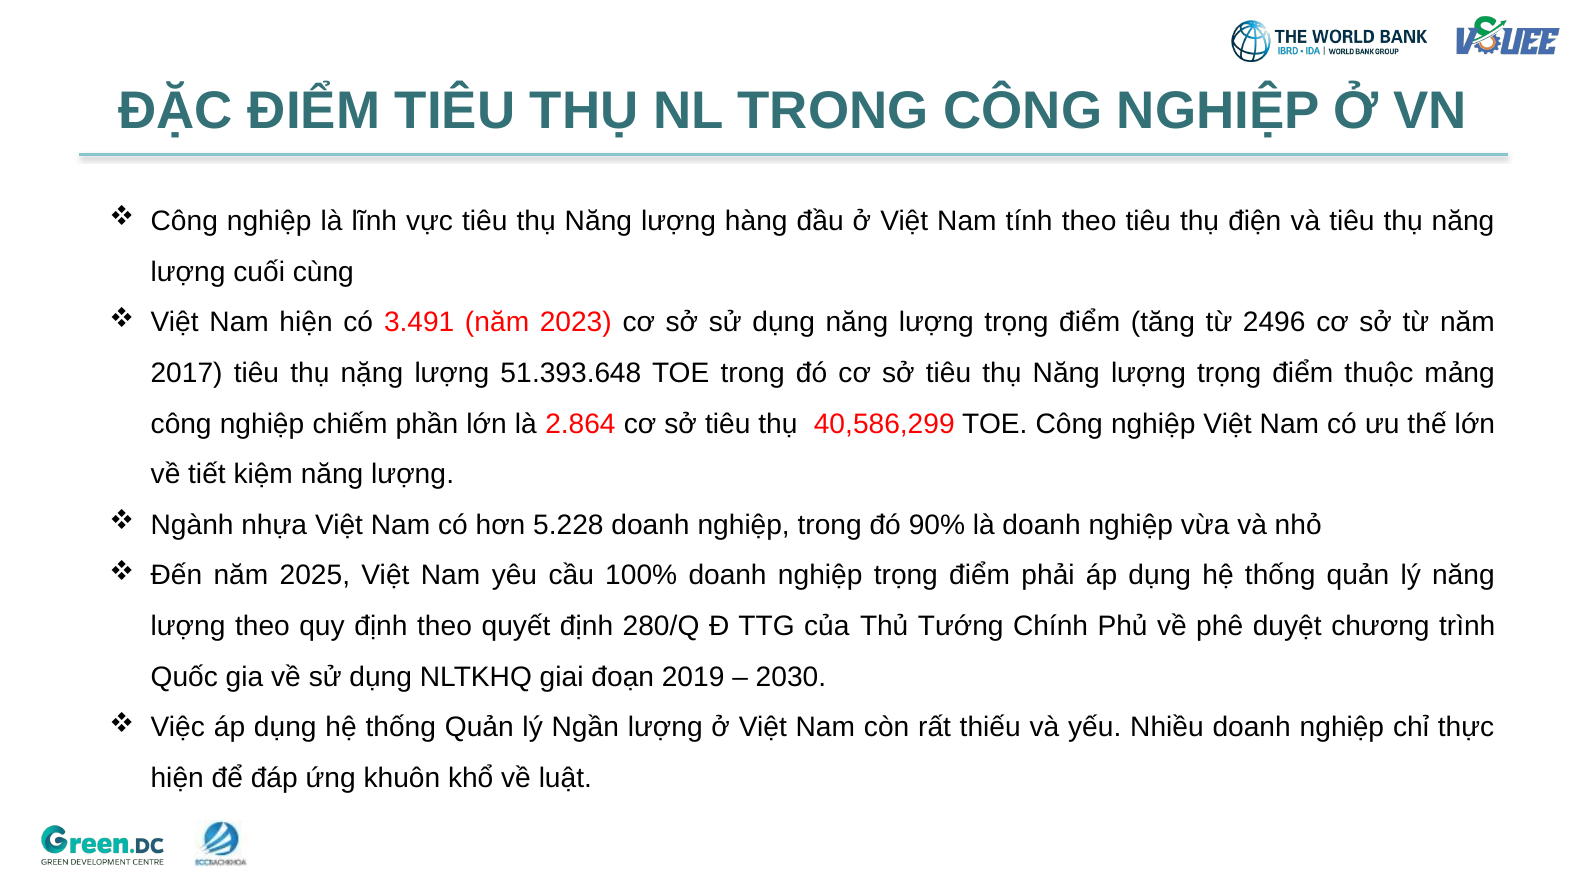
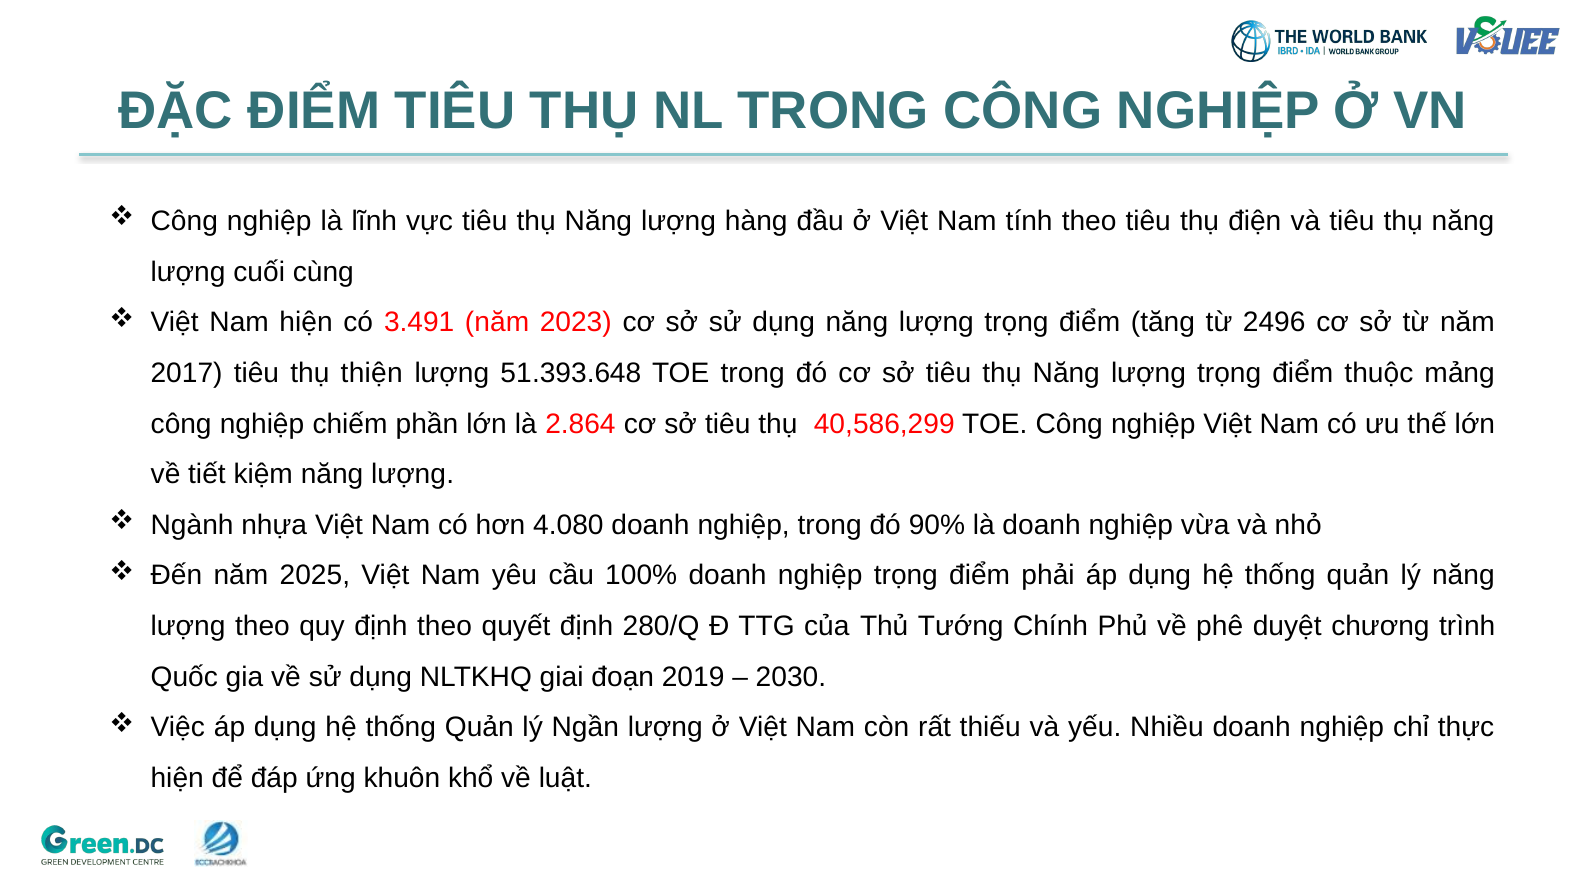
nặng: nặng -> thiện (372, 373)
5.228: 5.228 -> 4.080 (568, 525)
